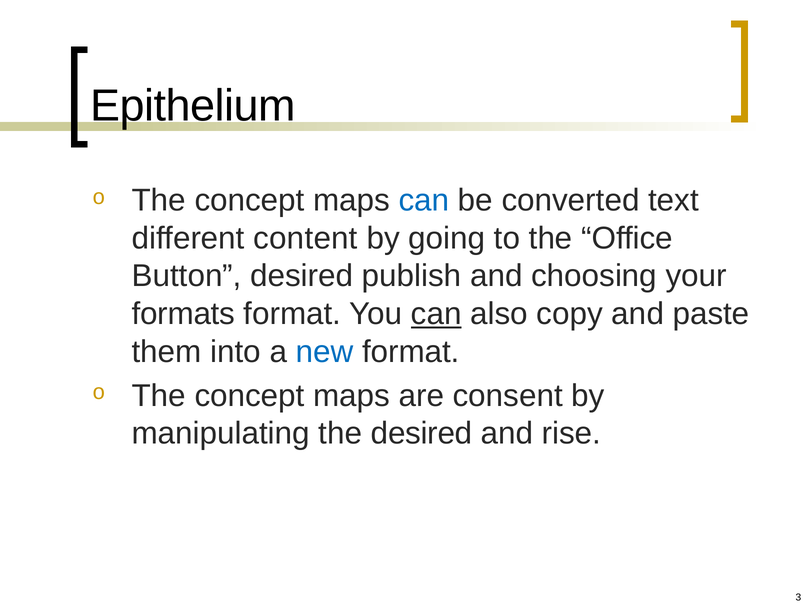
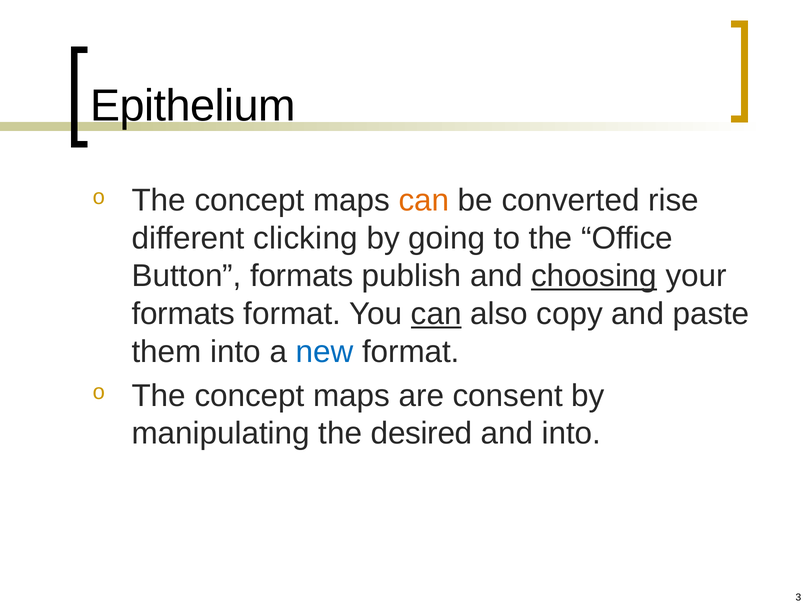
can colour: blue -> orange (424, 200)
text: text -> rise (673, 200)
content: content -> clicking (305, 238)
Button desired: desired -> formats (302, 276)
choosing underline: none -> present (594, 276)
and rise: rise -> into (571, 433)
